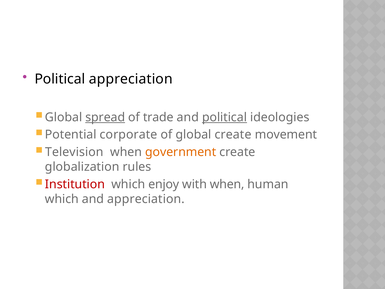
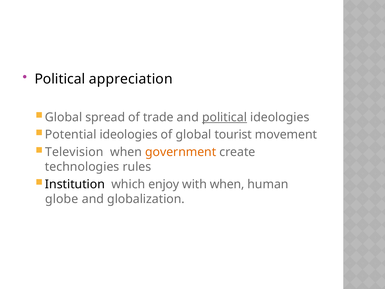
spread underline: present -> none (105, 117)
Potential corporate: corporate -> ideologies (129, 135)
global create: create -> tourist (233, 135)
globalization: globalization -> technologies (82, 167)
Institution colour: red -> black (75, 184)
which: which -> globe (62, 199)
and appreciation: appreciation -> globalization (146, 199)
